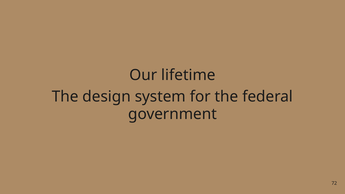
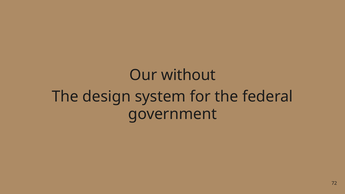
lifetime: lifetime -> without (188, 75)
